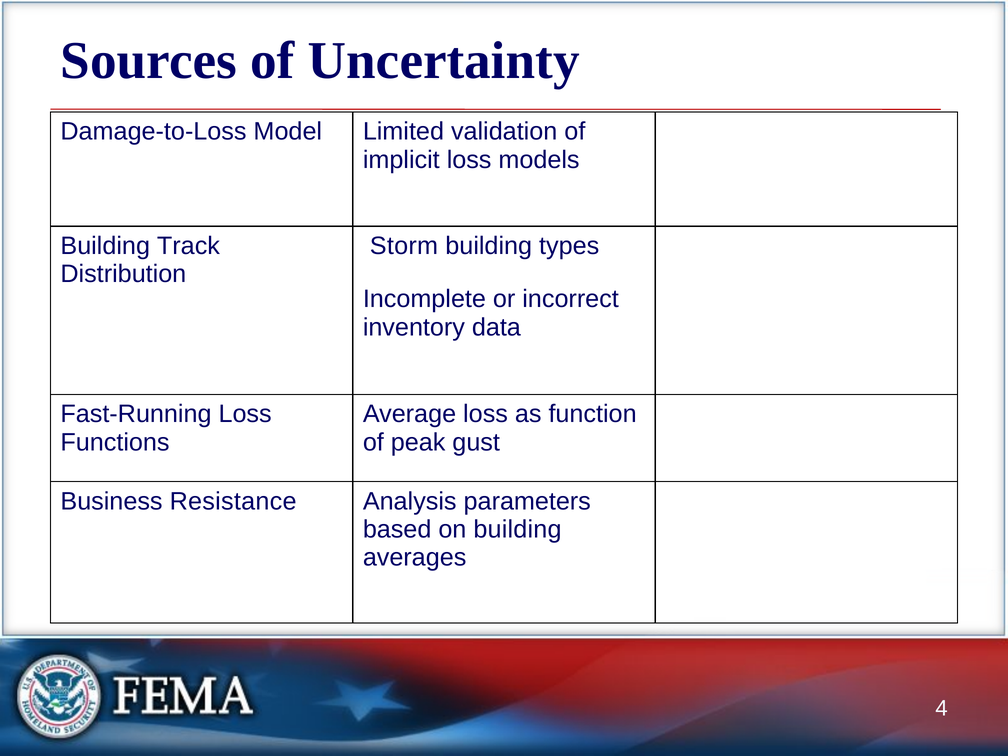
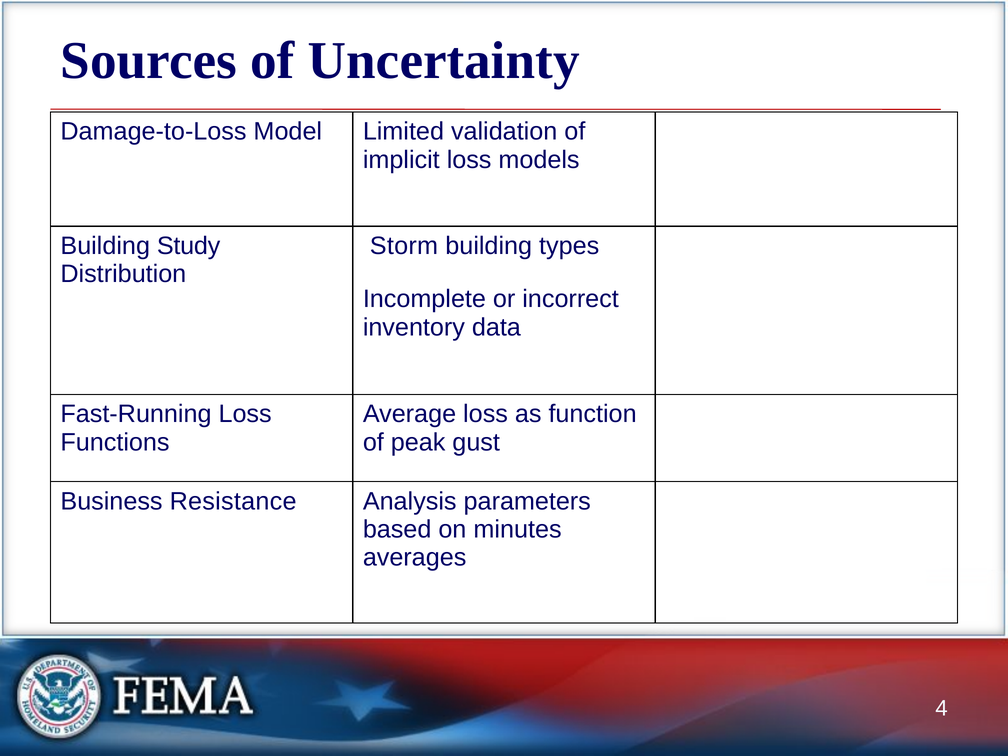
Track: Track -> Study (189, 246)
on building: building -> minutes (518, 529)
